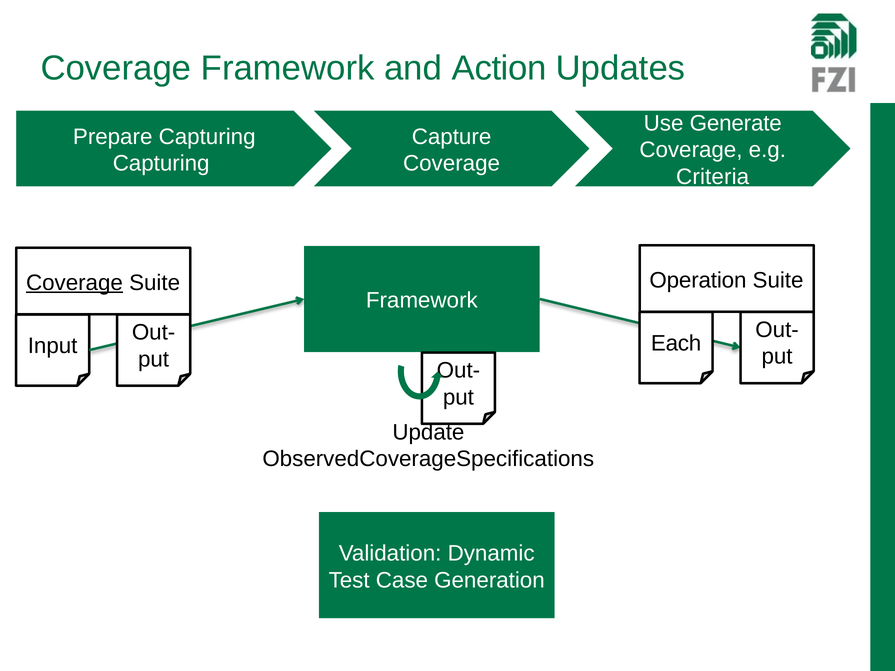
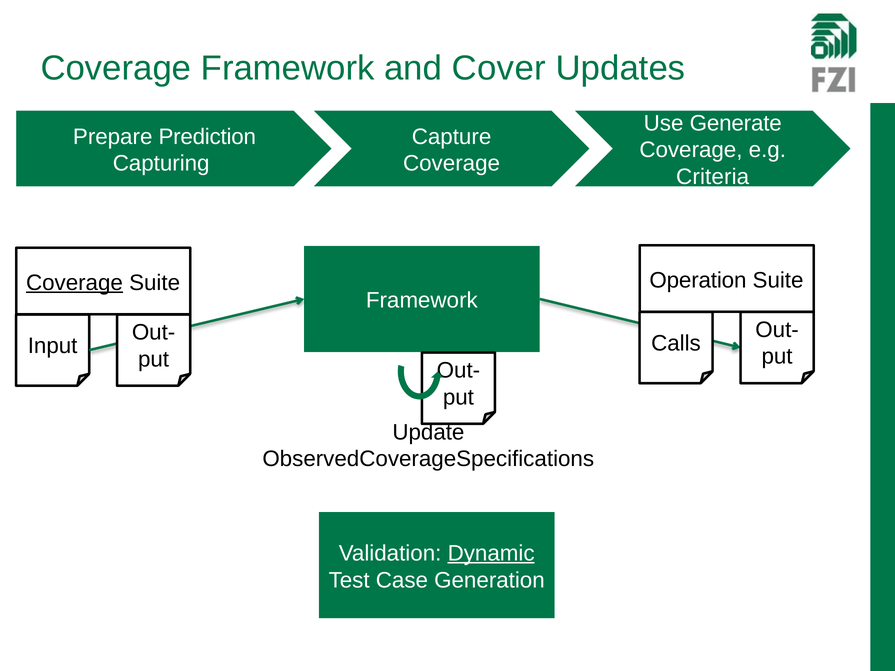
Action: Action -> Cover (499, 68)
Prepare Capturing: Capturing -> Prediction (207, 137)
Each: Each -> Calls (676, 343)
Dynamic underline: none -> present (491, 554)
